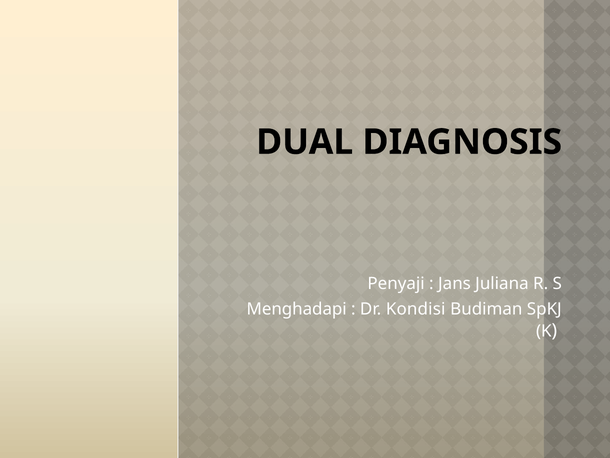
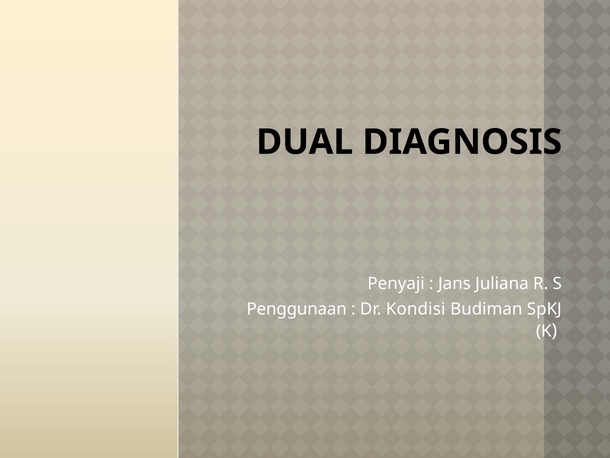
Menghadapi: Menghadapi -> Penggunaan (297, 309)
